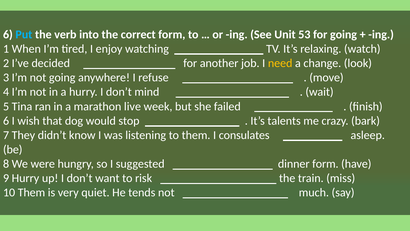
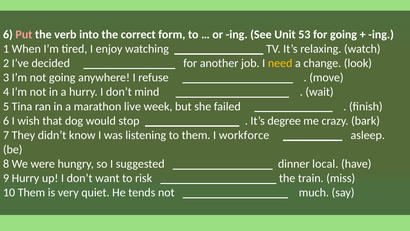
Put colour: light blue -> pink (24, 34)
talents: talents -> degree (284, 121)
consulates: consulates -> workforce (244, 135)
dinner form: form -> local (325, 164)
